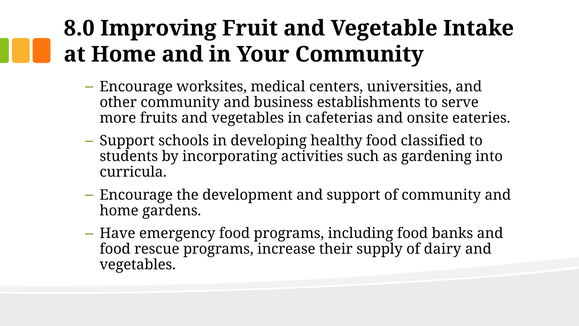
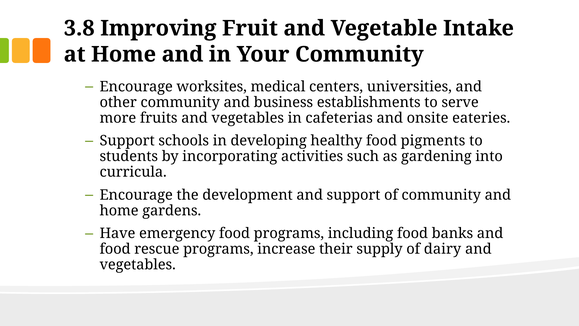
8.0: 8.0 -> 3.8 (79, 28)
classified: classified -> pigments (433, 141)
